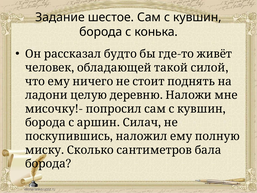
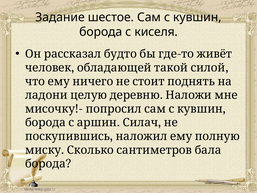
конька: конька -> киселя (156, 32)
